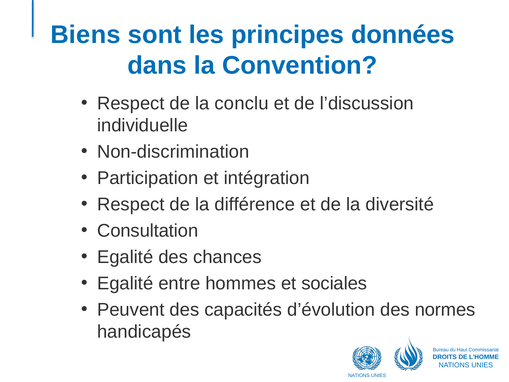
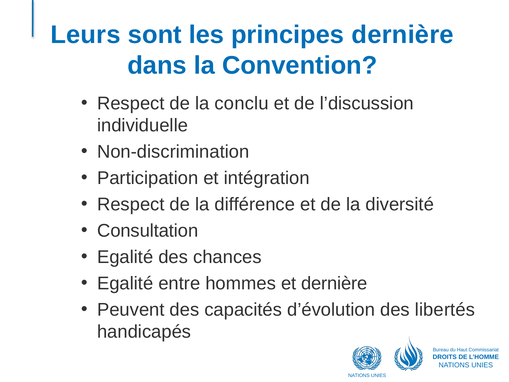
Biens: Biens -> Leurs (85, 35)
principes données: données -> dernière (403, 35)
et sociales: sociales -> dernière (334, 283)
normes: normes -> libertés (445, 309)
